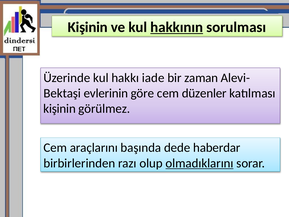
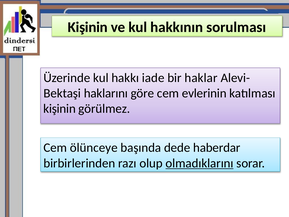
hakkının underline: present -> none (177, 27)
zaman: zaman -> haklar (201, 78)
evlerinin: evlerinin -> haklarını (106, 93)
düzenler: düzenler -> evlerinin (204, 93)
araçlarını: araçlarını -> ölünceye (94, 148)
